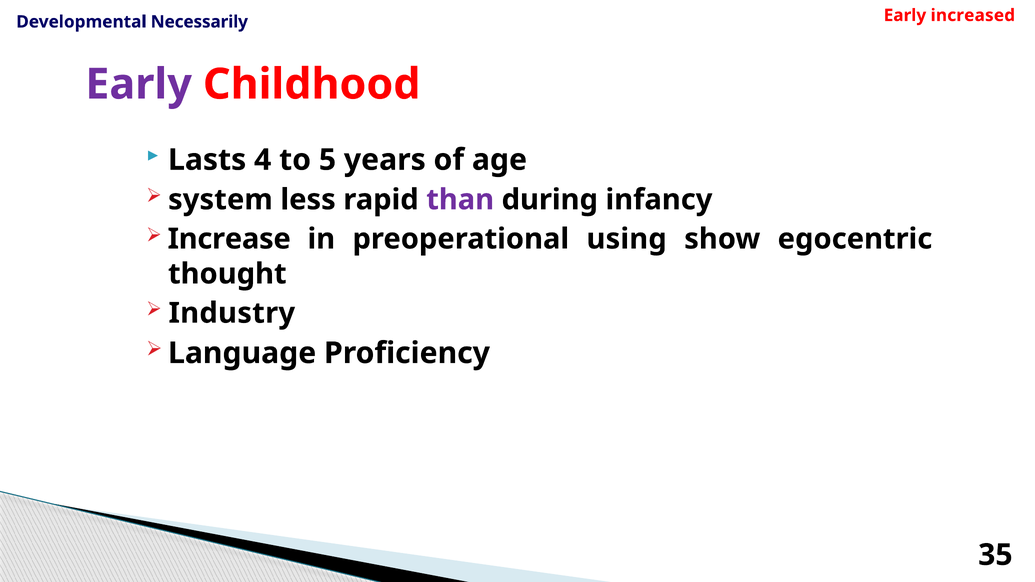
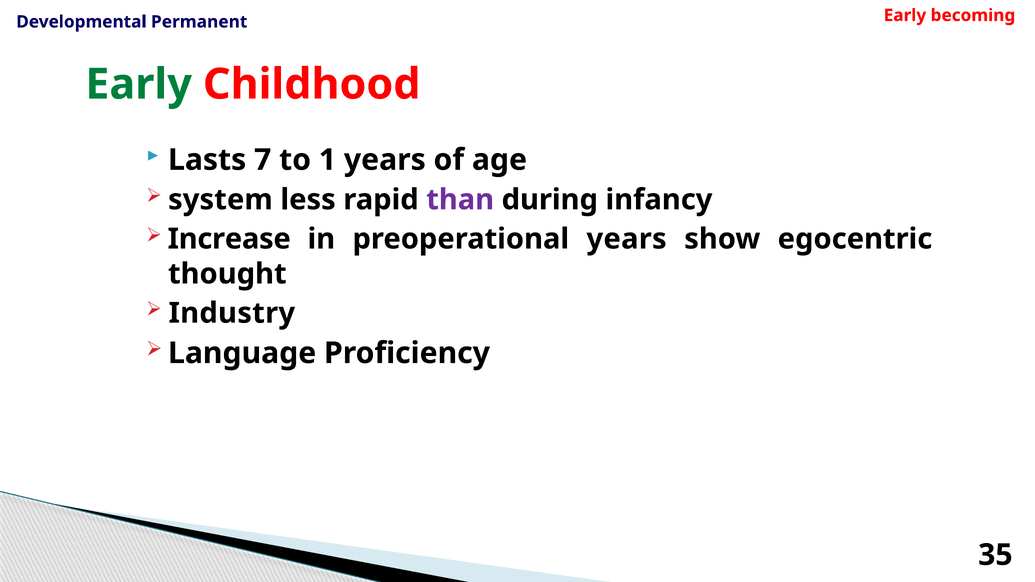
increased: increased -> becoming (973, 15)
Necessarily: Necessarily -> Permanent (199, 22)
Early colour: purple -> green (139, 84)
4: 4 -> 7 (263, 160)
5: 5 -> 1 (327, 160)
preoperational using: using -> years (627, 239)
